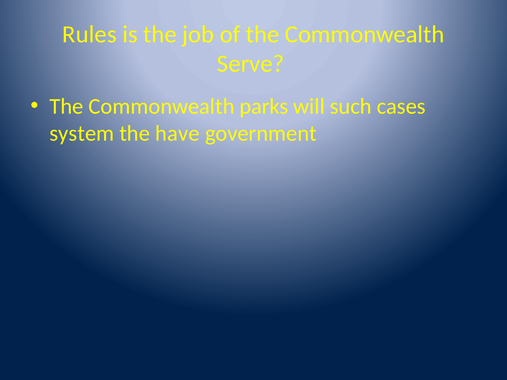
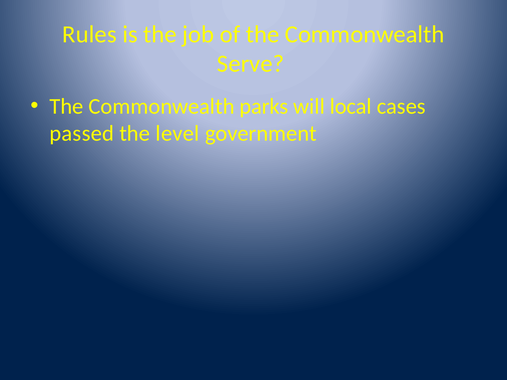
such: such -> local (351, 106)
system: system -> passed (82, 133)
have: have -> level (178, 133)
